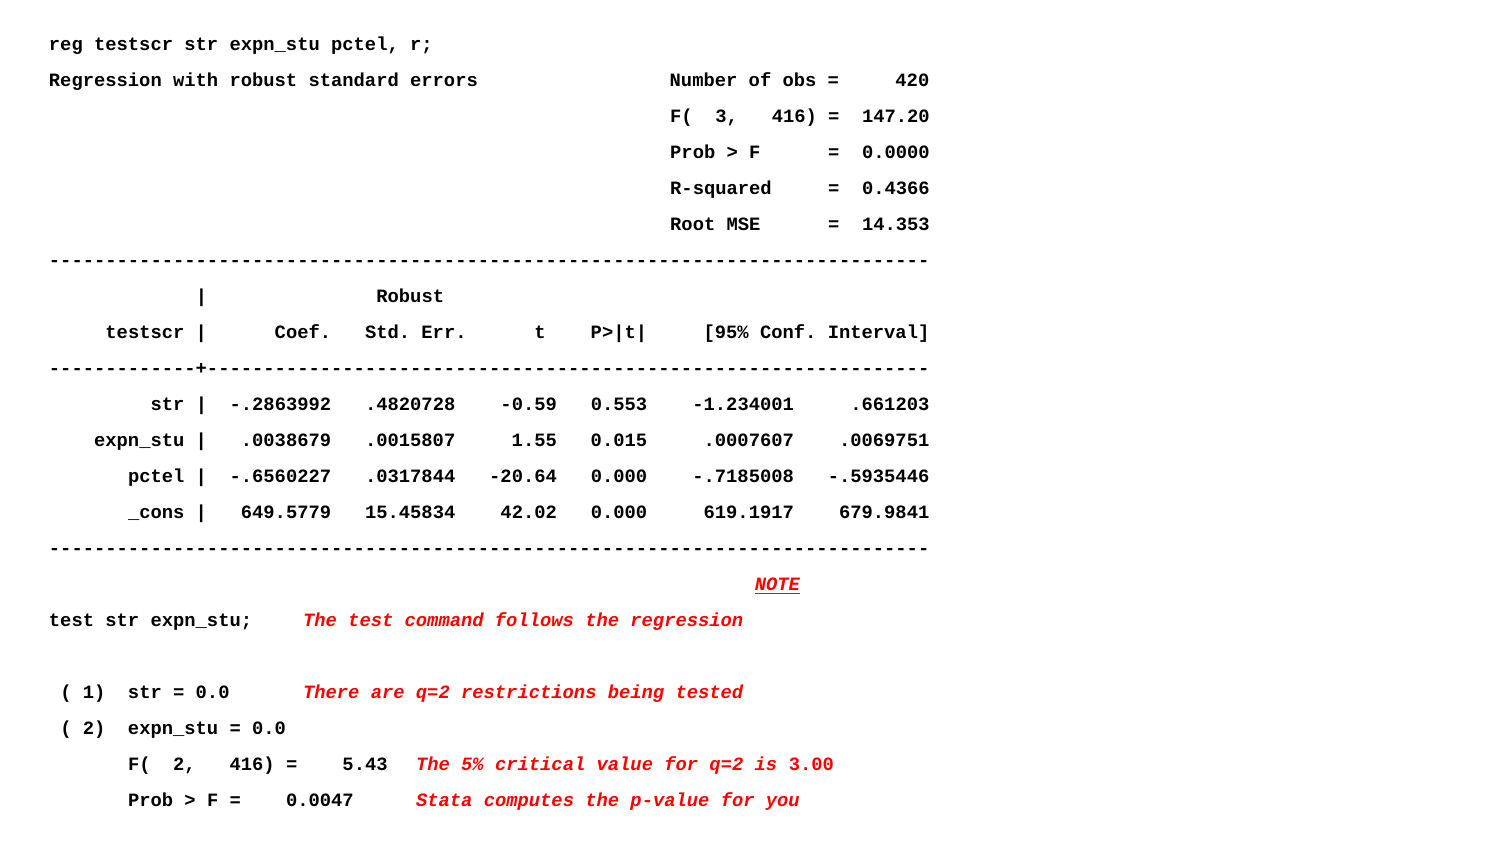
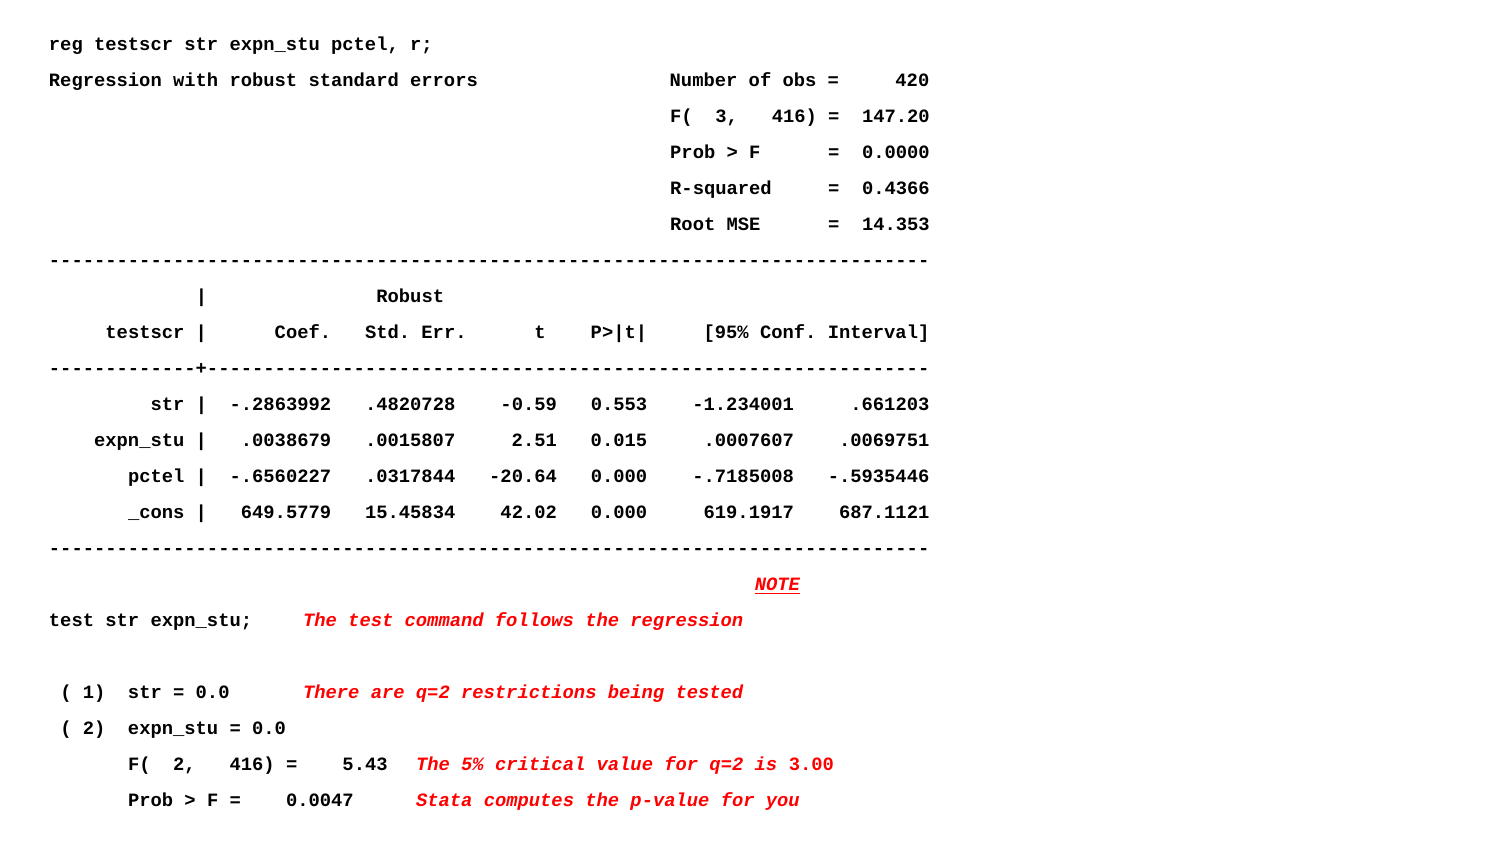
1.55: 1.55 -> 2.51 (534, 440)
679.9841: 679.9841 -> 687.1121 (884, 512)
